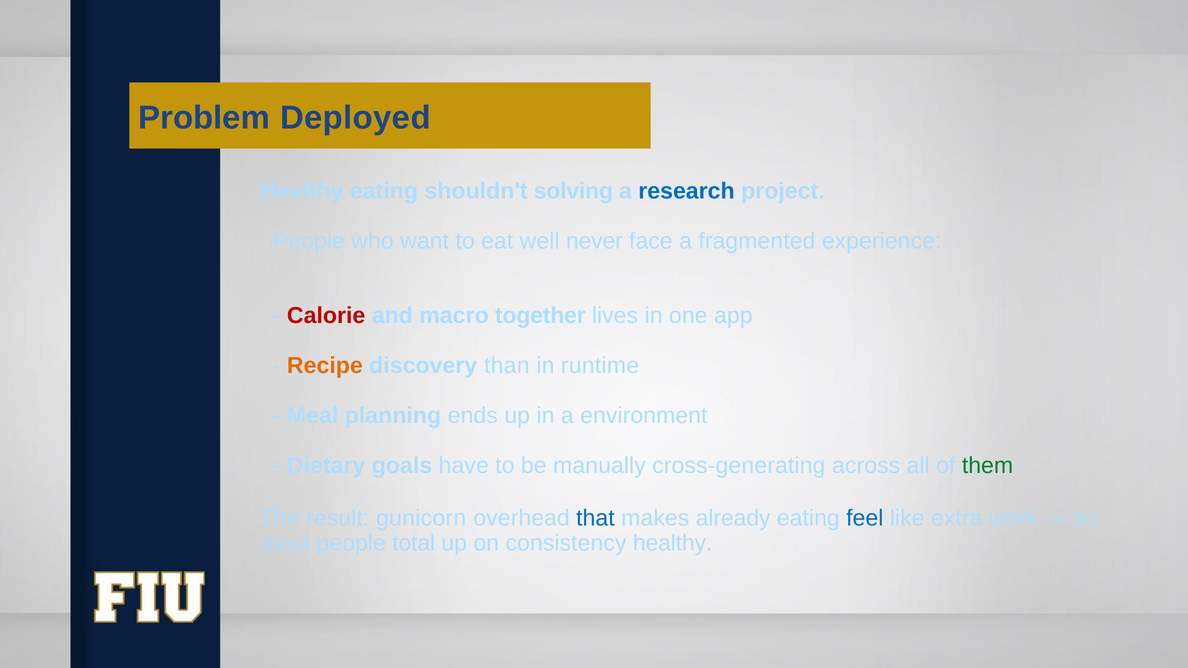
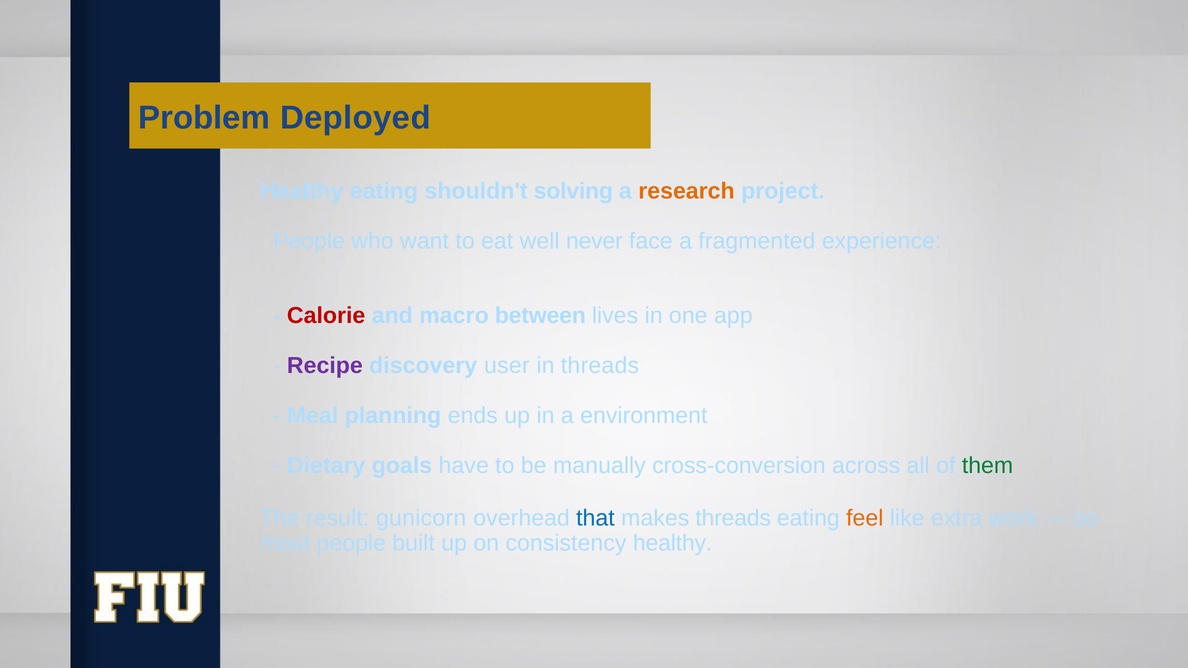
research colour: blue -> orange (686, 191)
together: together -> between (540, 316)
Recipe colour: orange -> purple (325, 366)
than: than -> user (507, 366)
in runtime: runtime -> threads (600, 366)
cross-generating: cross-generating -> cross-conversion (739, 466)
makes already: already -> threads (733, 519)
feel colour: blue -> orange (865, 519)
total: total -> built (414, 543)
